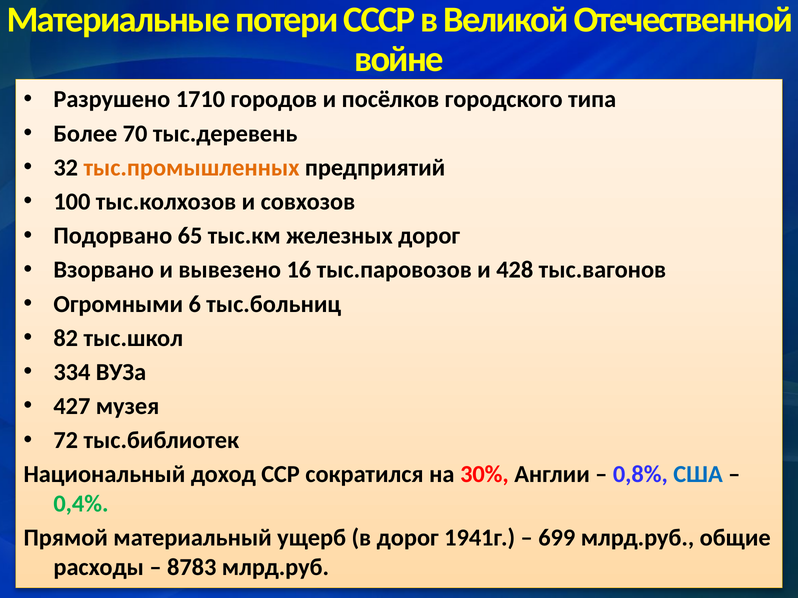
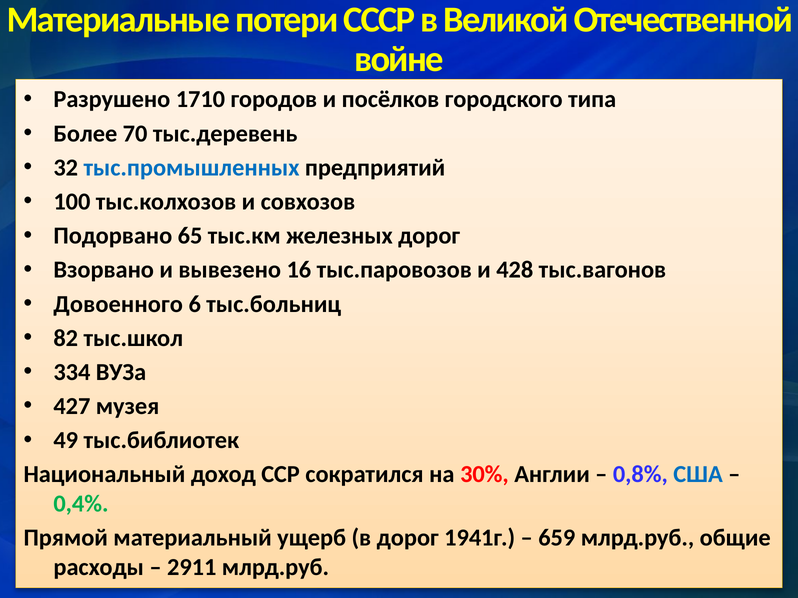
тыс.промышленных colour: orange -> blue (191, 168)
Огромными: Огромными -> Довоенного (118, 304)
72: 72 -> 49 (66, 441)
699: 699 -> 659 (557, 538)
8783: 8783 -> 2911 (192, 567)
